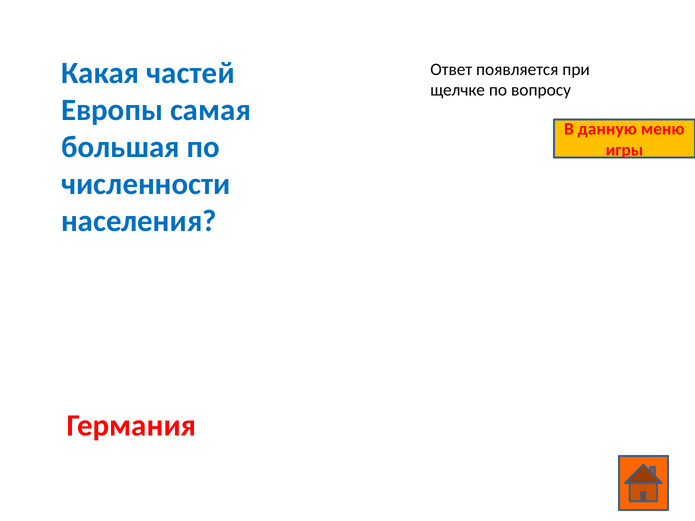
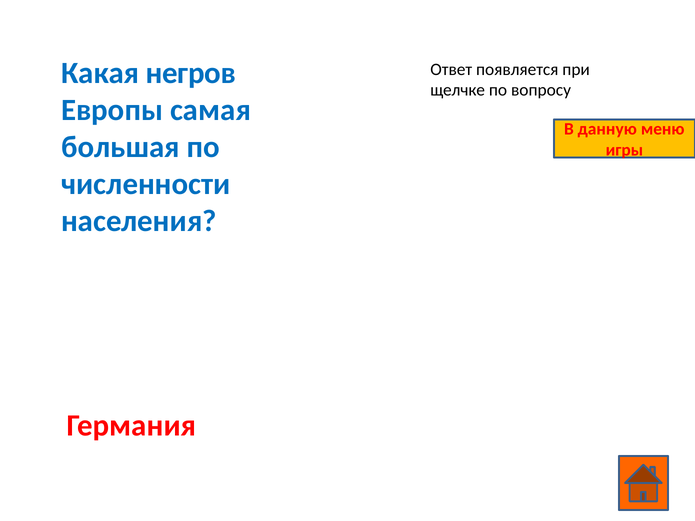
частей: частей -> негров (191, 73)
